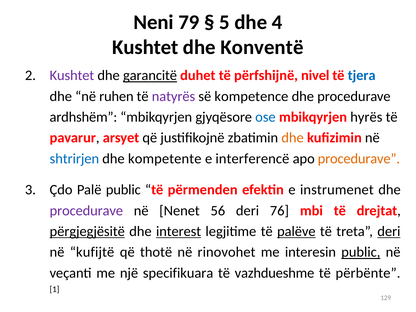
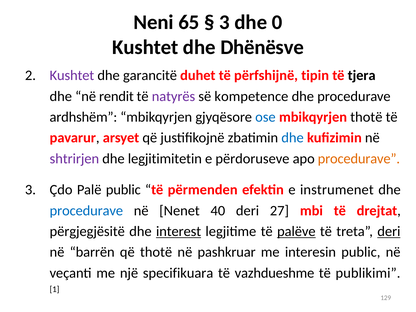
79: 79 -> 65 (189, 22)
5: 5 -> 3 (224, 22)
4: 4 -> 0 (277, 22)
Konventë: Konventë -> Dhënësve (262, 47)
garancitë underline: present -> none (150, 76)
nivel: nivel -> tipin (315, 76)
tjera colour: blue -> black (362, 76)
ruhen: ruhen -> rendit (116, 96)
mbikqyrjen hyrës: hyrës -> thotë (366, 117)
dhe colour: orange -> blue (293, 138)
shtrirjen colour: blue -> purple (74, 159)
kompetente: kompetente -> legjitimitetin (165, 159)
interferencë: interferencë -> përdoruseve (252, 159)
procedurave colour: purple -> blue (86, 211)
56: 56 -> 40 (218, 211)
76: 76 -> 27 (279, 211)
përgjegjësitë underline: present -> none (87, 231)
kufijtë: kufijtë -> barrën (92, 252)
rinovohet: rinovohet -> pashkruar (227, 252)
public underline: present -> none (361, 252)
përbënte: përbënte -> publikimi (368, 273)
